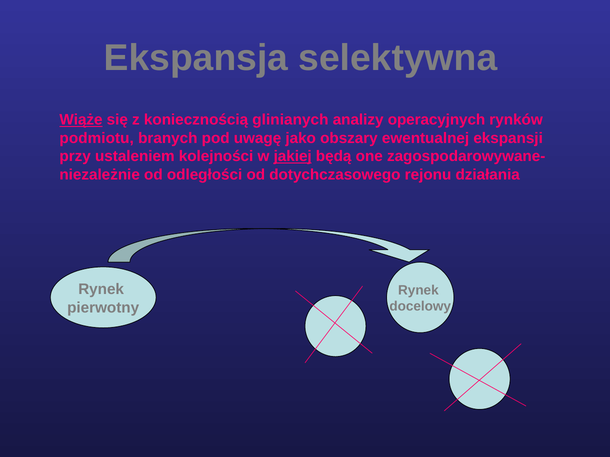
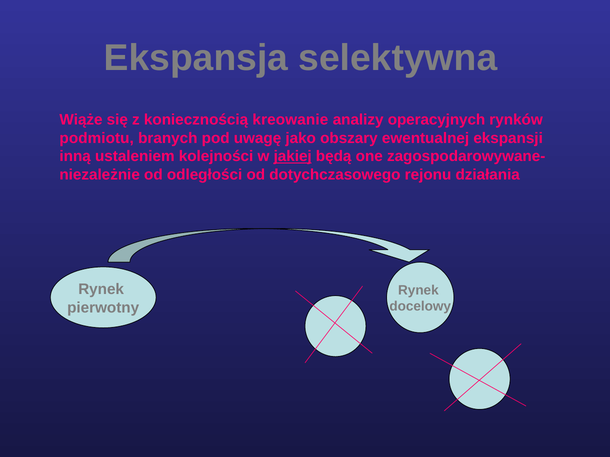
Wiąże underline: present -> none (81, 120)
glinianych: glinianych -> kreowanie (290, 120)
przy: przy -> inną (75, 157)
